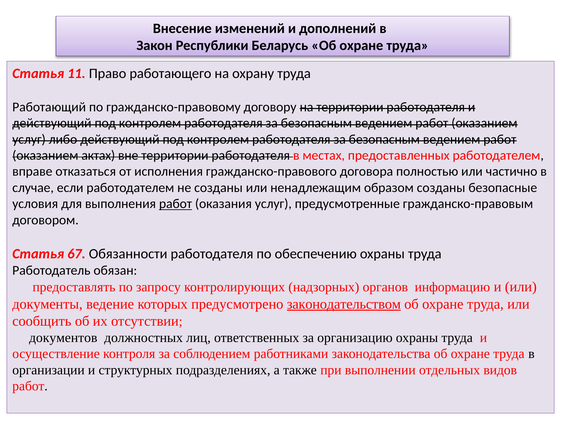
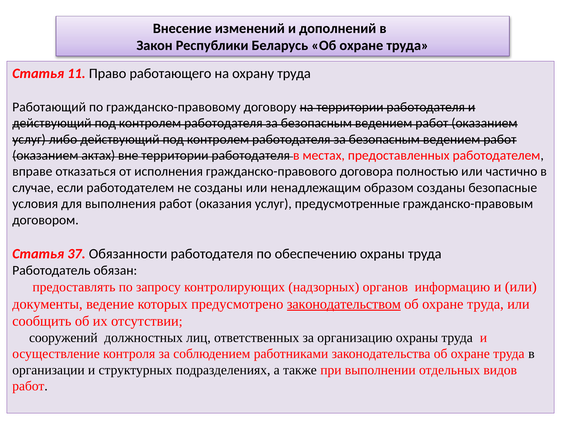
работ underline: present -> none (176, 204)
67: 67 -> 37 (76, 254)
документов: документов -> сооружений (63, 338)
